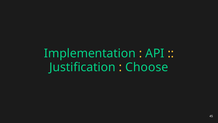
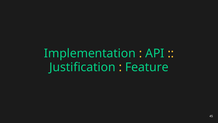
Choose: Choose -> Feature (147, 67)
